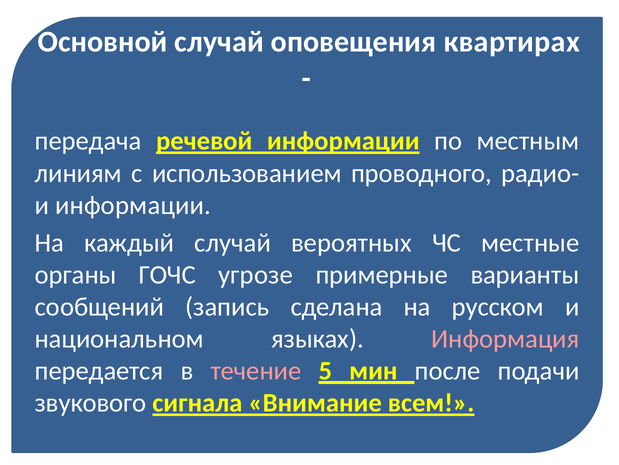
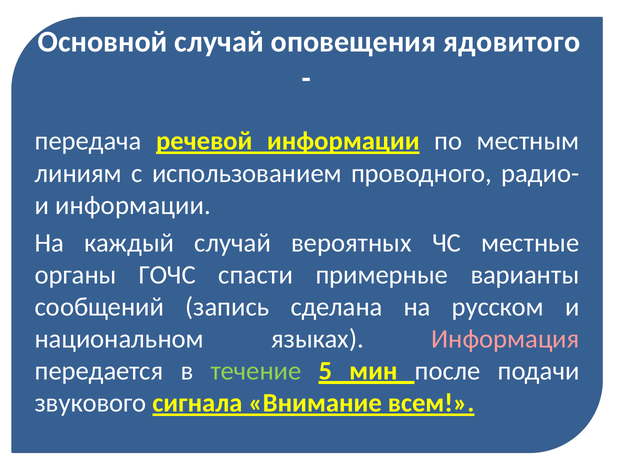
квартирах: квартирах -> ядовитого (512, 42)
угрозе: угрозе -> спасти (256, 274)
течение colour: pink -> light green (256, 370)
